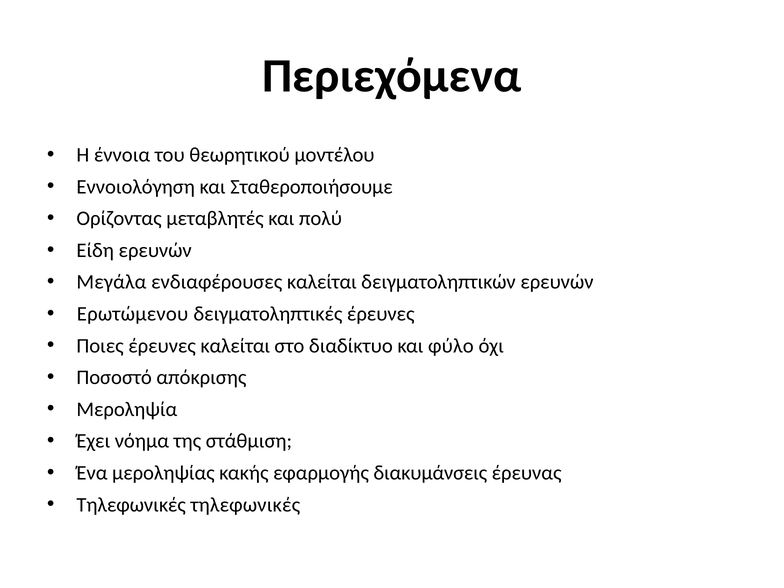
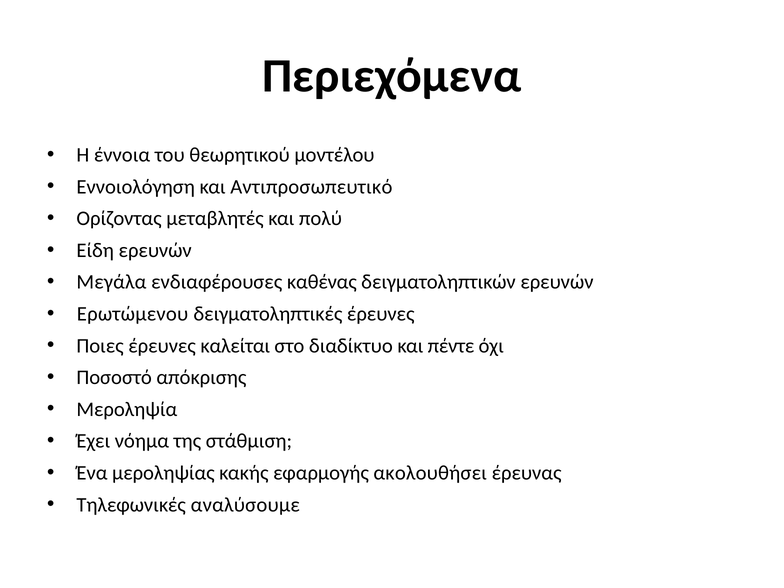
Σταθεροποιήσουμε: Σταθεροποιήσουμε -> Αντιπροσωπευτικό (311, 187)
ενδιαφέρουσες καλείται: καλείται -> καθένας (322, 282)
φύλο: φύλο -> πέντε (451, 346)
διακυμάνσεις: διακυμάνσεις -> ακολουθήσει (430, 473)
Τηλεφωνικές τηλεφωνικές: τηλεφωνικές -> αναλύσουμε (245, 505)
